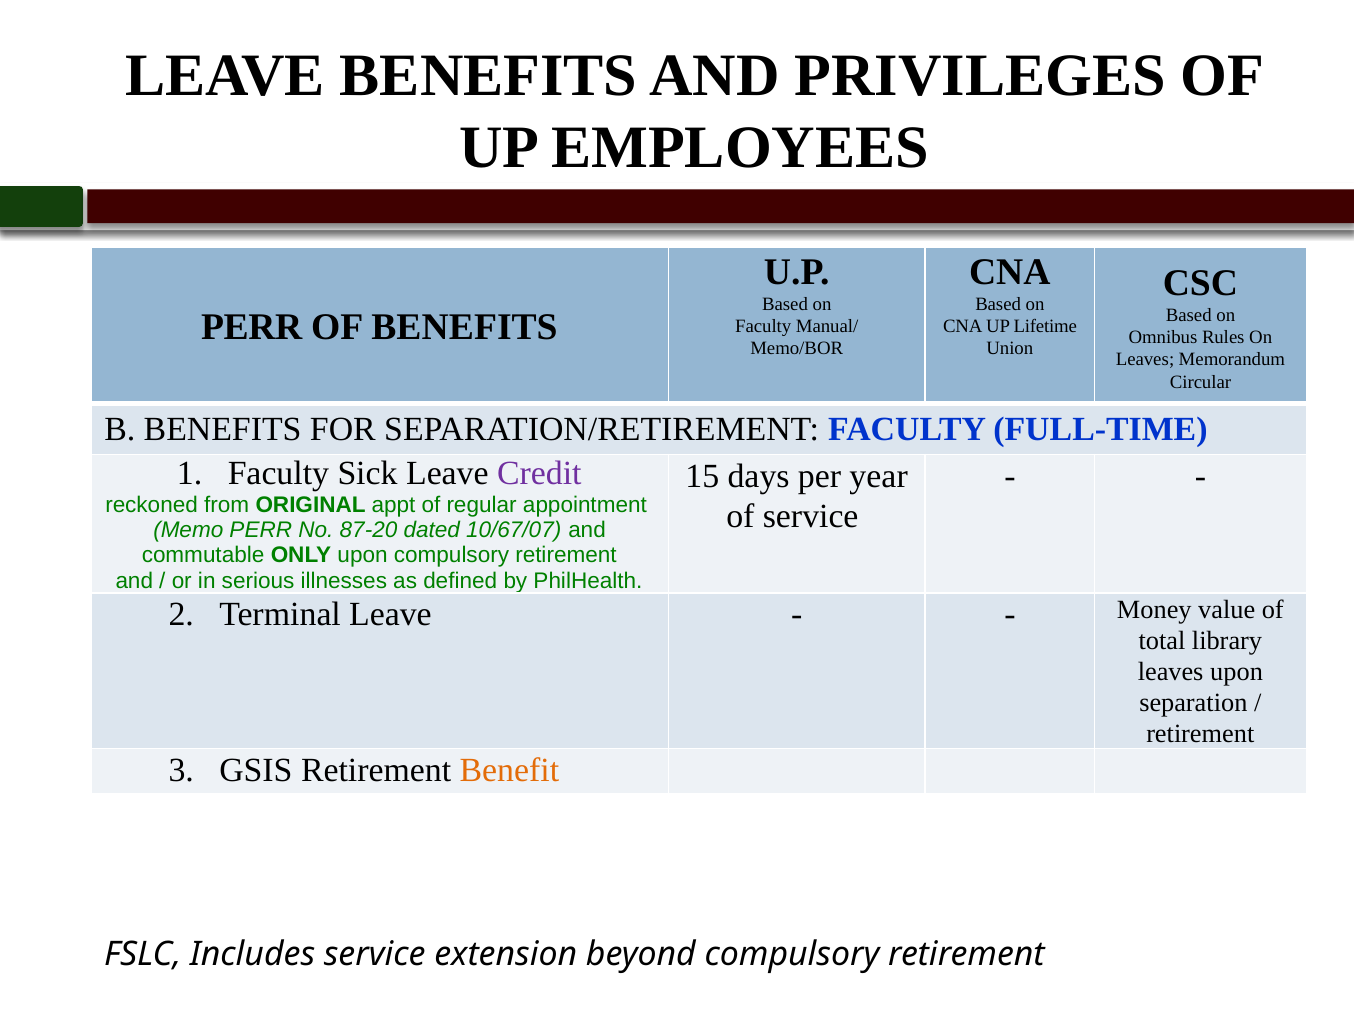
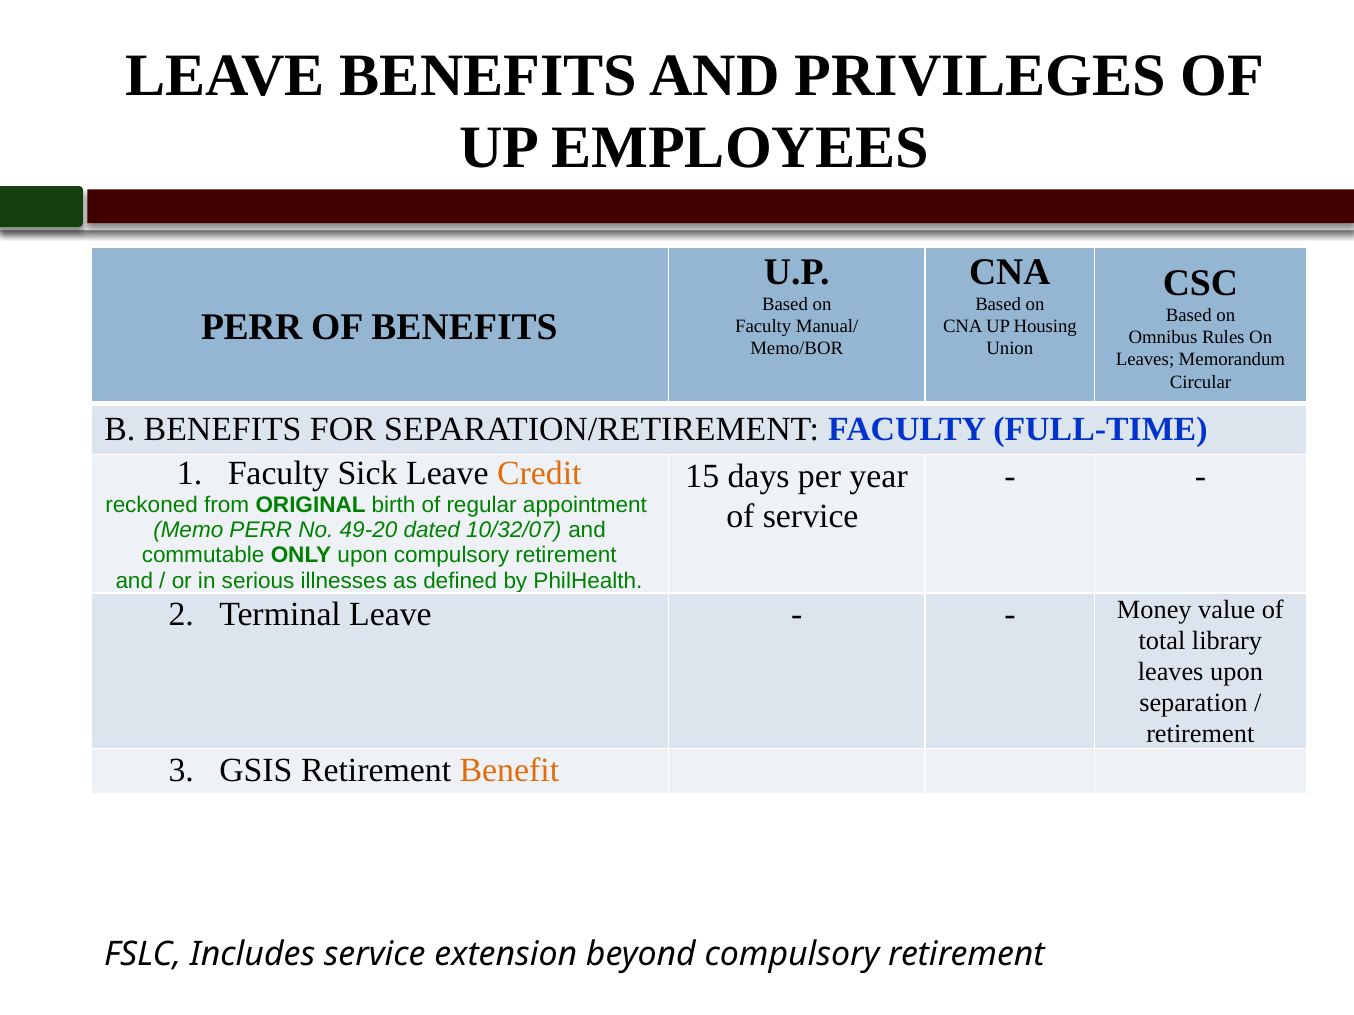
Lifetime: Lifetime -> Housing (1045, 326)
Credit colour: purple -> orange (539, 474)
appt: appt -> birth (394, 505)
87-20: 87-20 -> 49-20 (369, 530)
10/67/07: 10/67/07 -> 10/32/07 (514, 530)
